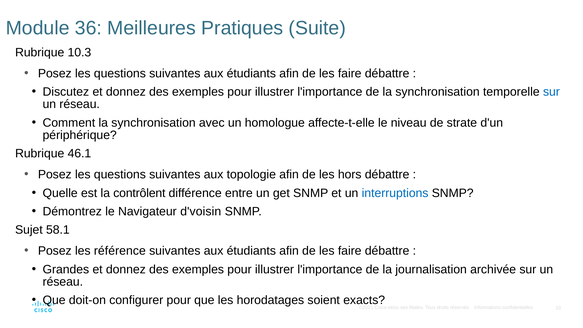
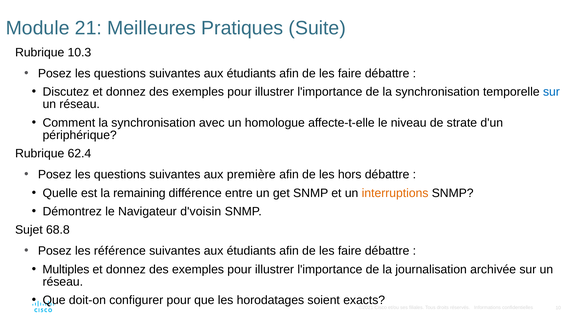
36: 36 -> 21 (88, 28)
46.1: 46.1 -> 62.4 (79, 154)
topologie: topologie -> première (251, 175)
contrôlent: contrôlent -> remaining (139, 193)
interruptions colour: blue -> orange (395, 193)
58.1: 58.1 -> 68.8 (58, 230)
Grandes: Grandes -> Multiples (66, 269)
